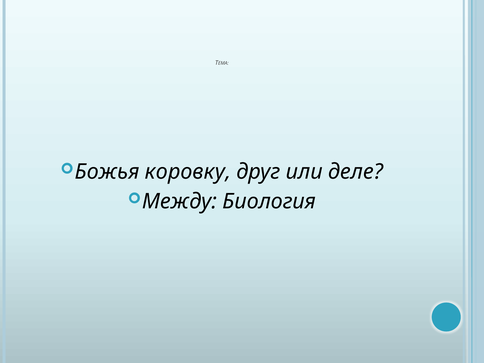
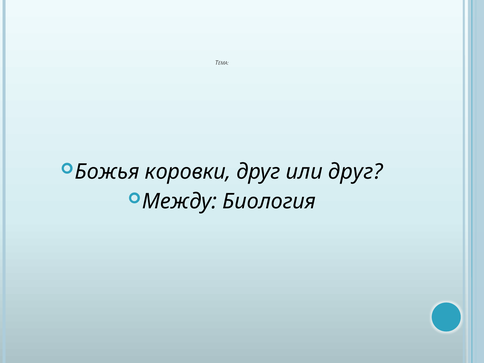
коровку: коровку -> коровки (188, 172)
или деле: деле -> друг (356, 172)
